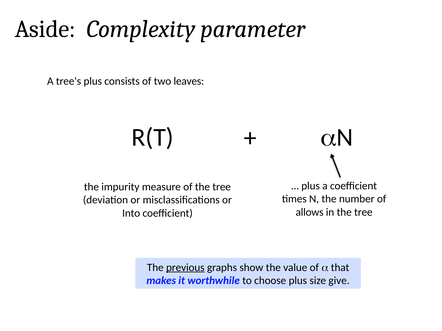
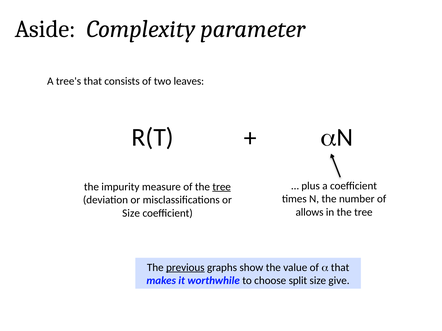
tree's plus: plus -> that (93, 81)
tree underline: none -> present (222, 187)
Into: Into -> Size (131, 214)
choose plus: plus -> split (298, 281)
